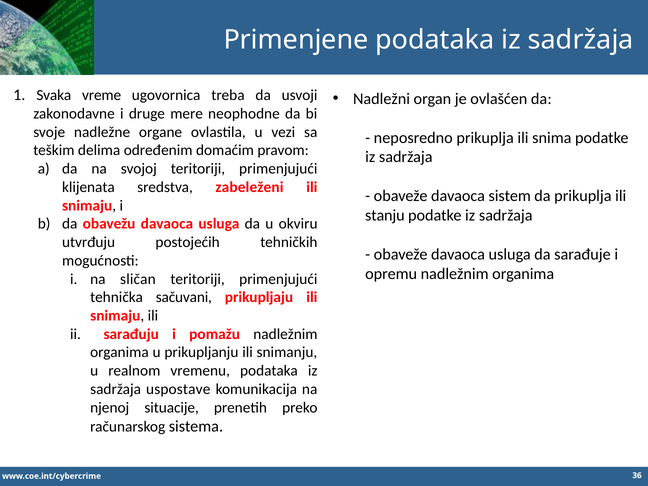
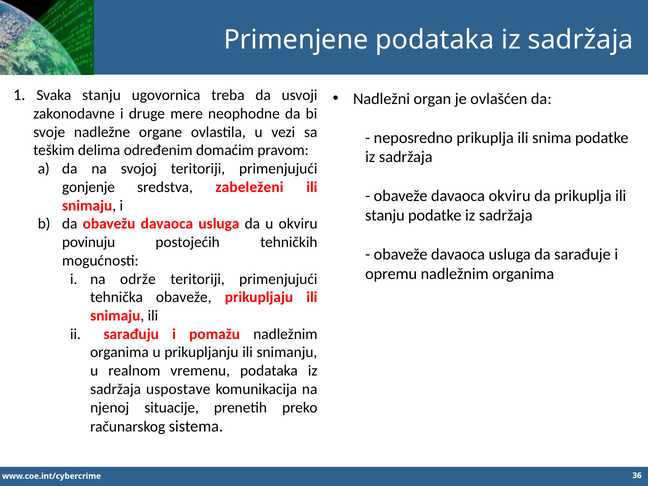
Svaka vreme: vreme -> stanju (101, 95)
klijenata: klijenata -> gonjenje (88, 187)
davaoca sistem: sistem -> okviru (510, 196)
utvrđuju: utvrđuju -> povinuju (89, 242)
sličan: sličan -> održe (138, 279)
tehnička sačuvani: sačuvani -> obaveže (184, 297)
